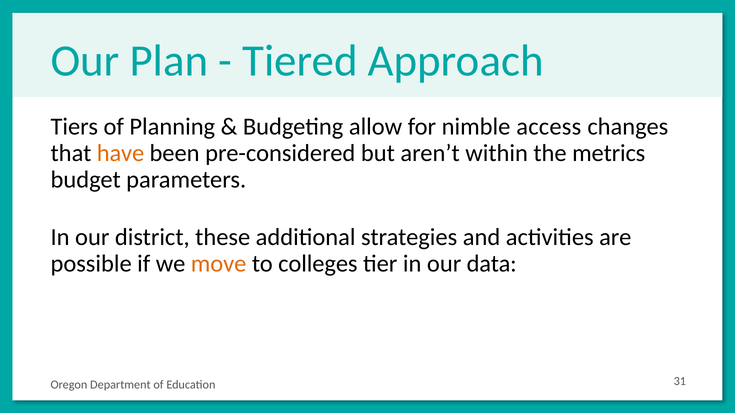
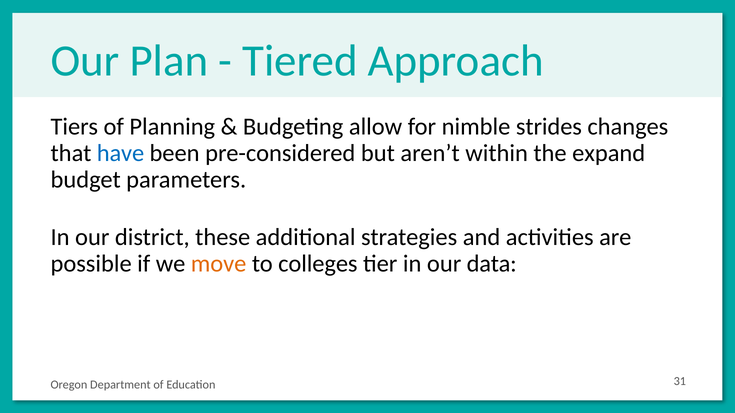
access: access -> strides (549, 127)
have colour: orange -> blue (121, 153)
metrics: metrics -> expand (609, 153)
